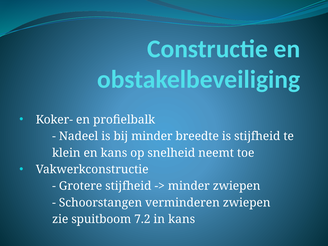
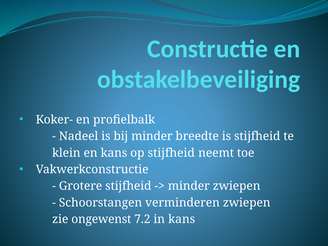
op snelheid: snelheid -> stijfheid (171, 153)
spuitboom: spuitboom -> ongewenst (101, 219)
